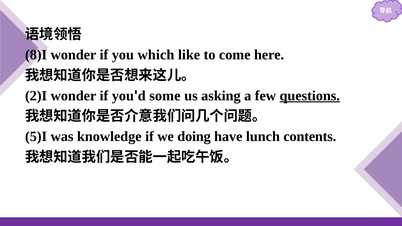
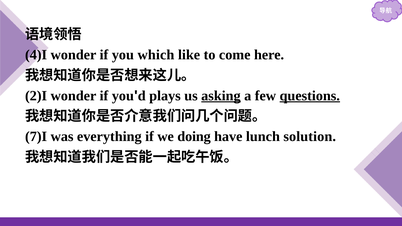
8)I: 8)I -> 4)I (36, 55)
some: some -> plays (165, 96)
asking underline: none -> present (221, 96)
5)I: 5)I -> 7)I (36, 137)
knowledge: knowledge -> everything (109, 137)
contents: contents -> solution (310, 137)
